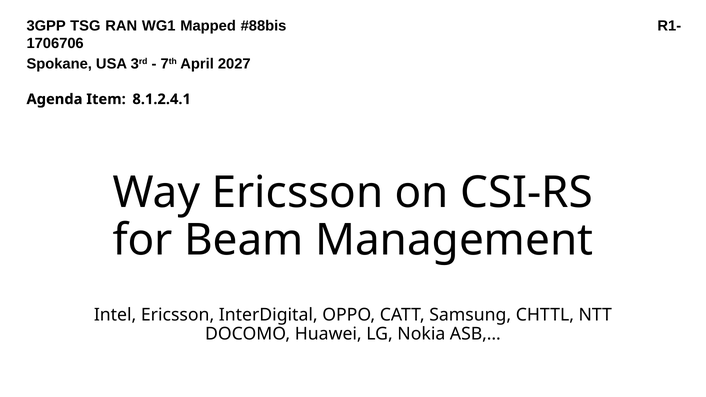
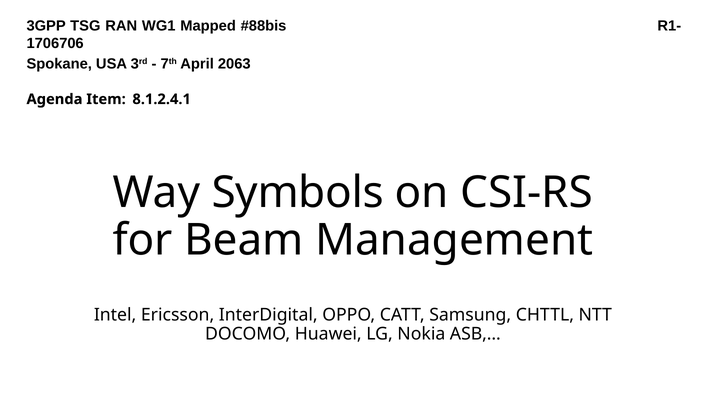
2027: 2027 -> 2063 (234, 64)
Way Ericsson: Ericsson -> Symbols (298, 193)
